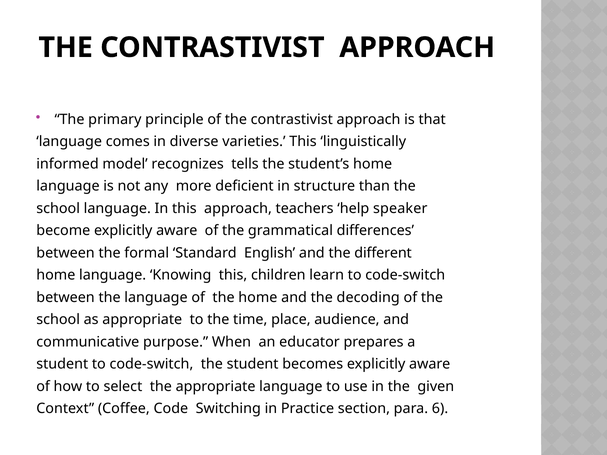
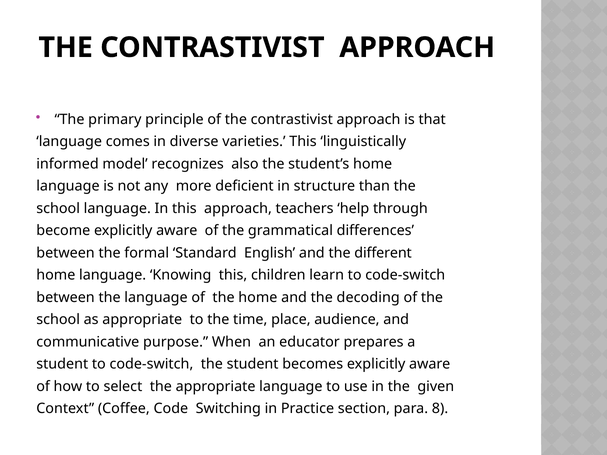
tells: tells -> also (245, 164)
speaker: speaker -> through (400, 209)
6: 6 -> 8 (440, 409)
